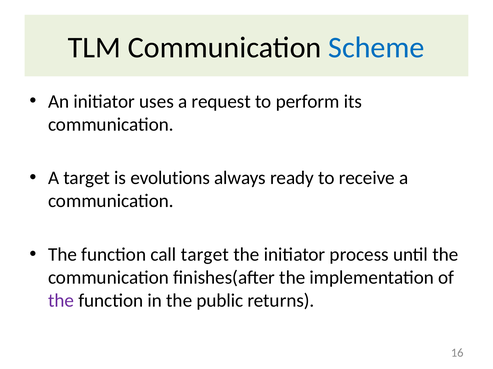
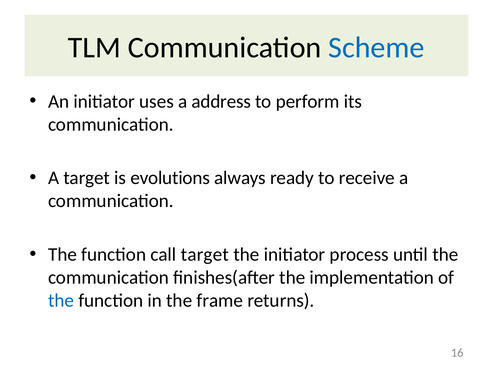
request: request -> address (221, 102)
the colour: purple -> blue (61, 301)
public: public -> frame (220, 301)
